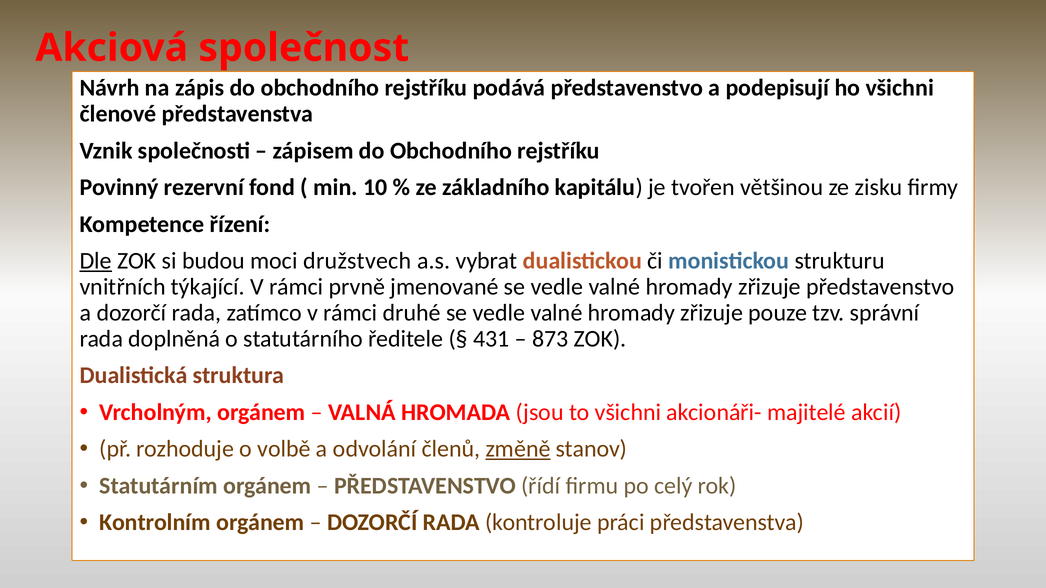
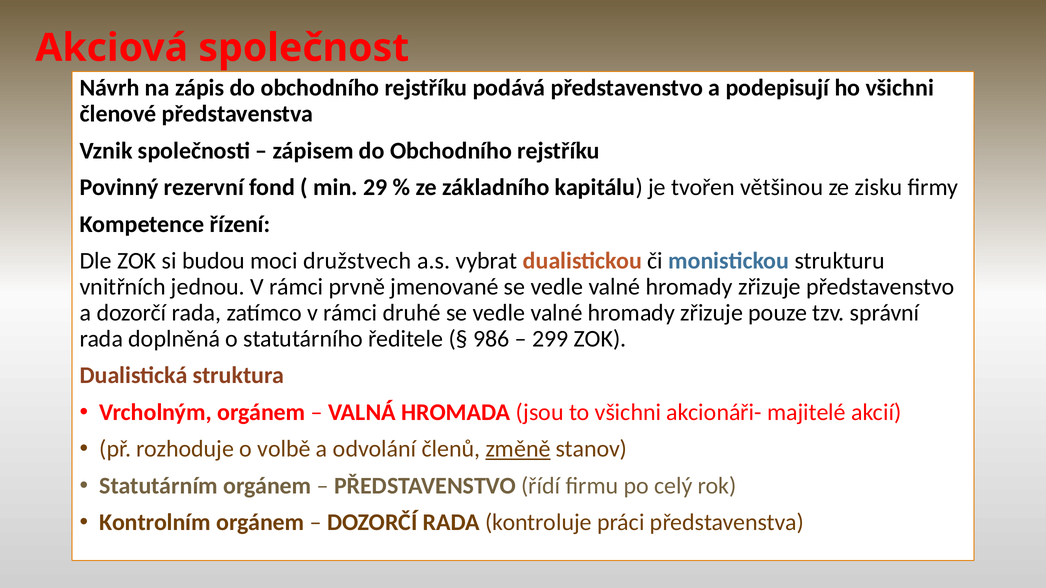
10: 10 -> 29 (375, 188)
Dle underline: present -> none (96, 261)
týkající: týkající -> jednou (208, 287)
431: 431 -> 986 (491, 339)
873: 873 -> 299 (550, 339)
